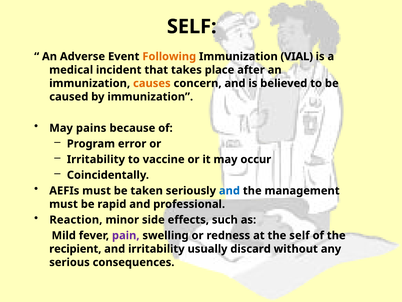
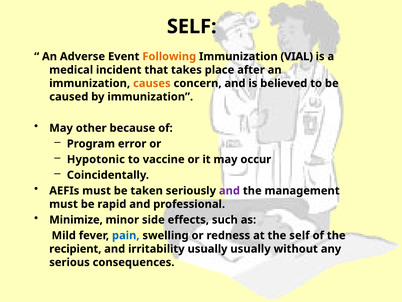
pains: pains -> other (91, 128)
Irritability: Irritability -> Hypotonic (96, 159)
and colour: blue -> purple (229, 190)
Reaction: Reaction -> Minimize (76, 219)
pain colour: purple -> blue (126, 235)
usually discard: discard -> usually (251, 249)
